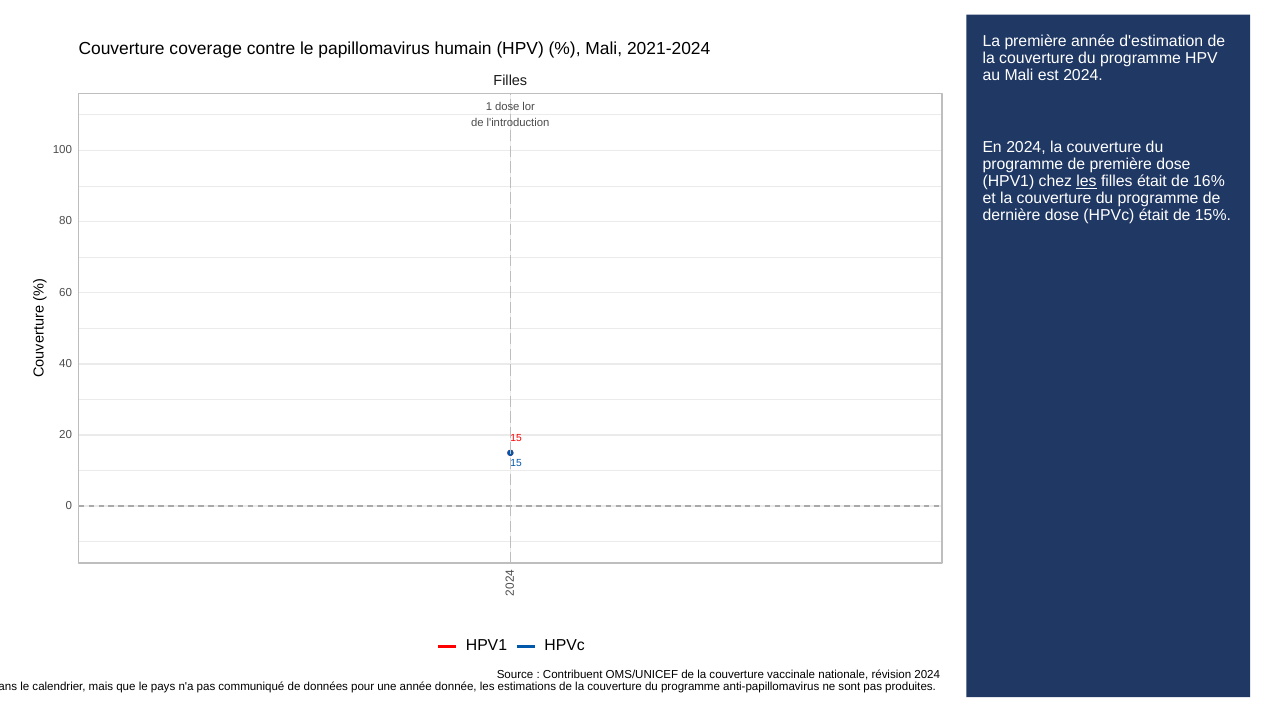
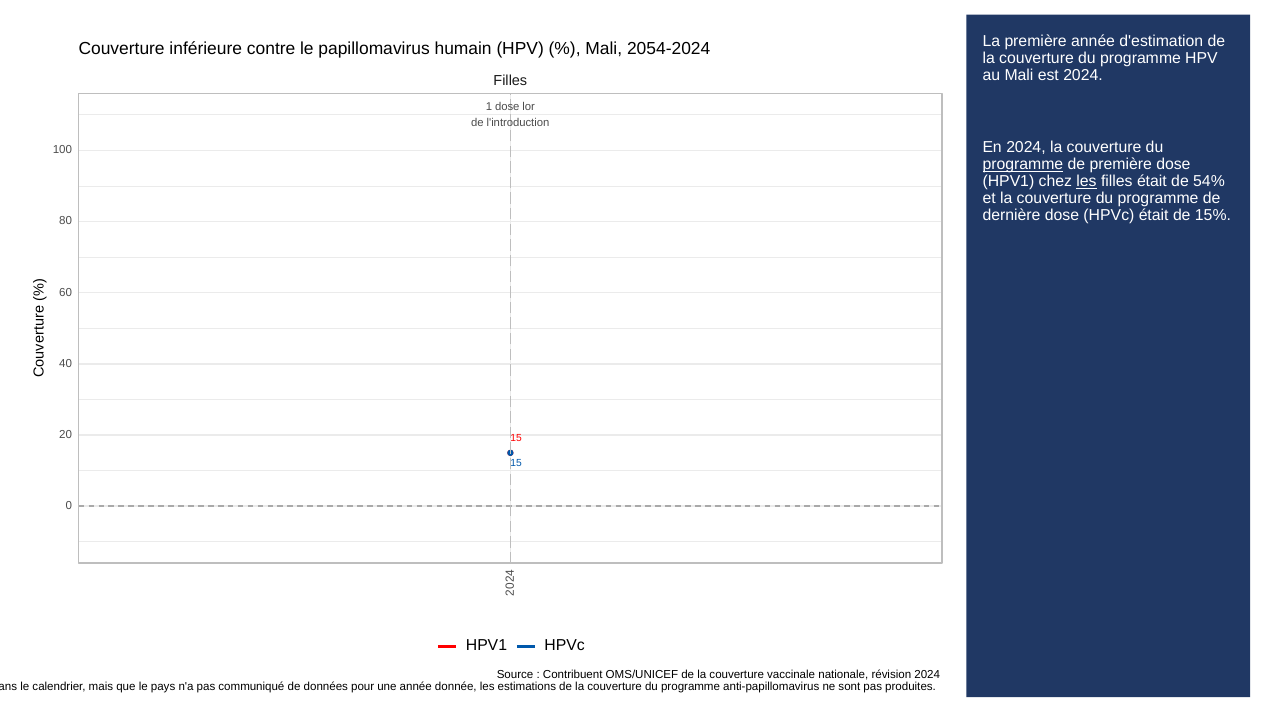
coverage: coverage -> inférieure (206, 49)
2021-2024: 2021-2024 -> 2054-2024 (669, 49)
programme underline: none -> present (1023, 164)
16%: 16% -> 54% (1209, 182)
